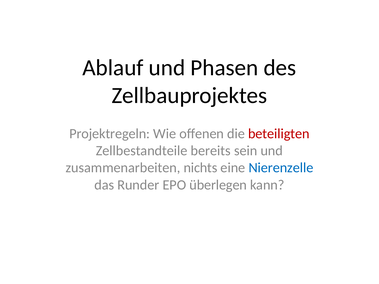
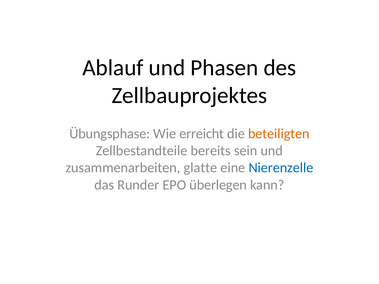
Projektregeln: Projektregeln -> Übungsphase (110, 134)
offenen: offenen -> erreicht (202, 134)
beteiligten colour: red -> orange (279, 134)
nichts: nichts -> glatte (200, 168)
